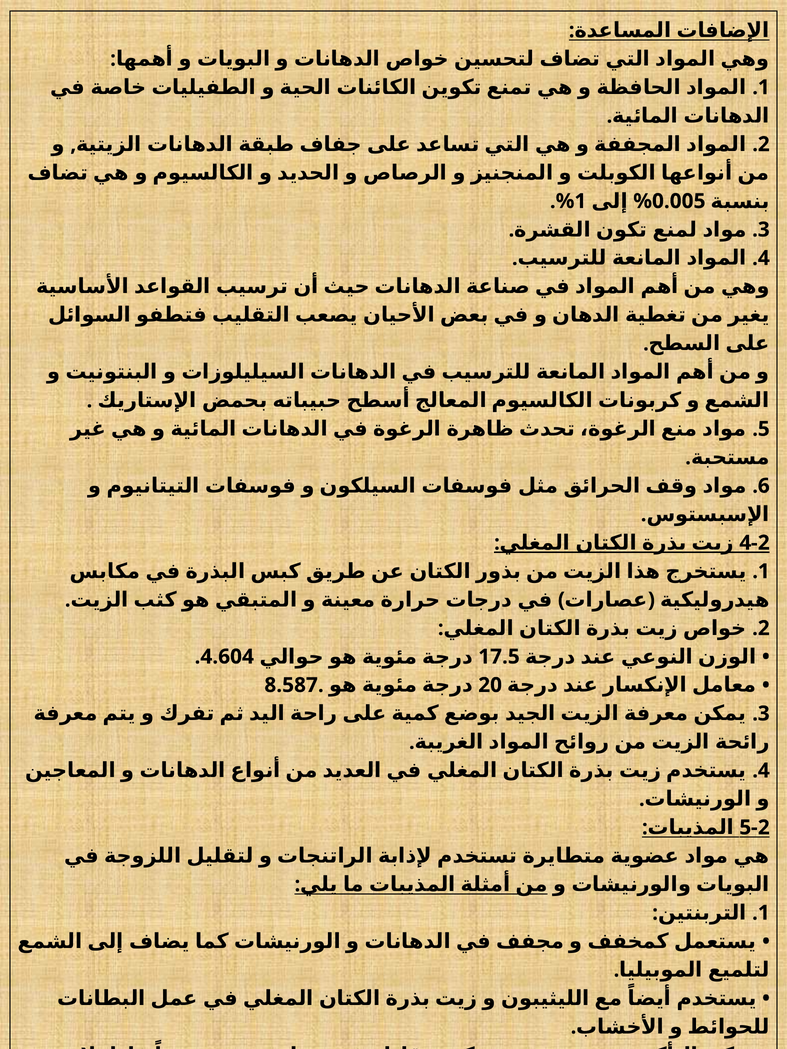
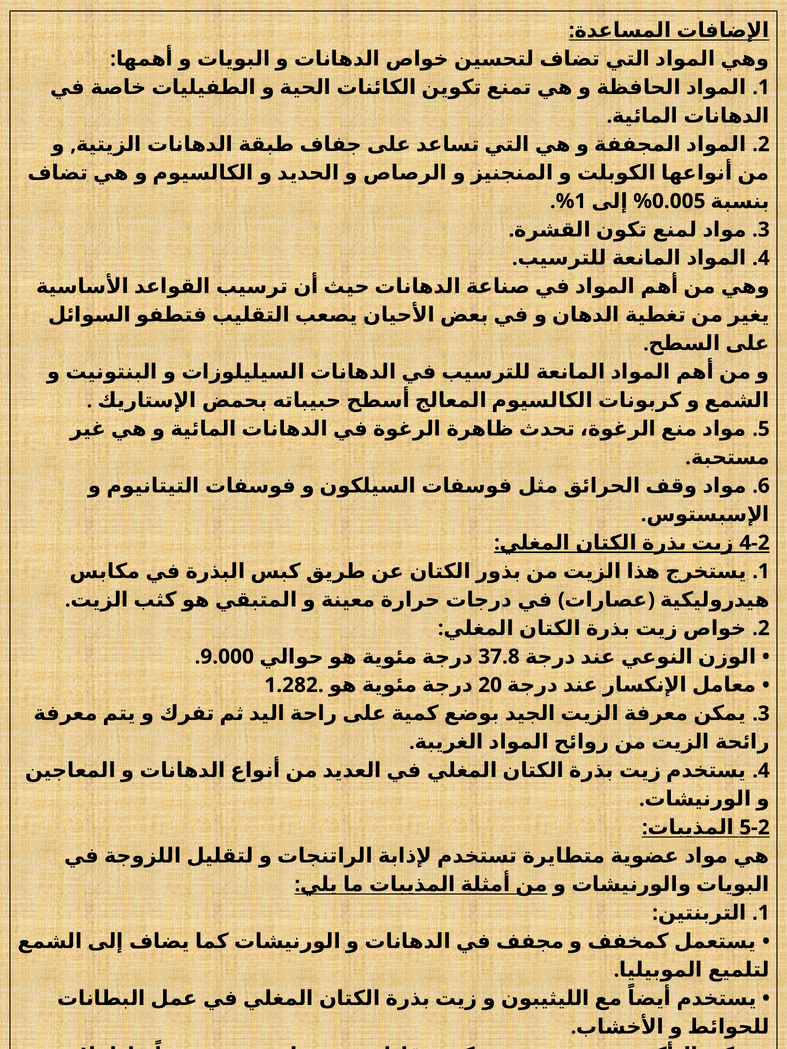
4.604: 4.604 -> 9.000 (227, 657)
17.5: 17.5 -> 37.8 (499, 657)
8.587: 8.587 -> 1.282 (294, 685)
